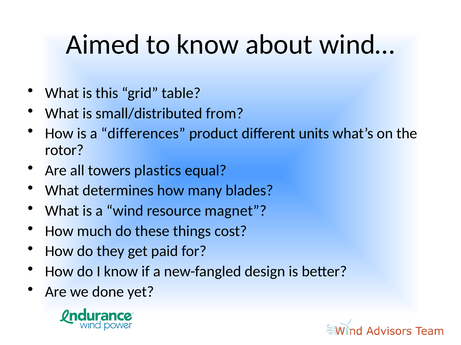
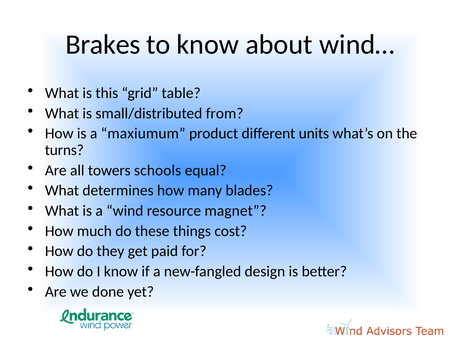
Aimed: Aimed -> Brakes (103, 45)
differences: differences -> maxiumum (143, 134)
rotor: rotor -> turns (64, 150)
plastics: plastics -> schools (158, 171)
